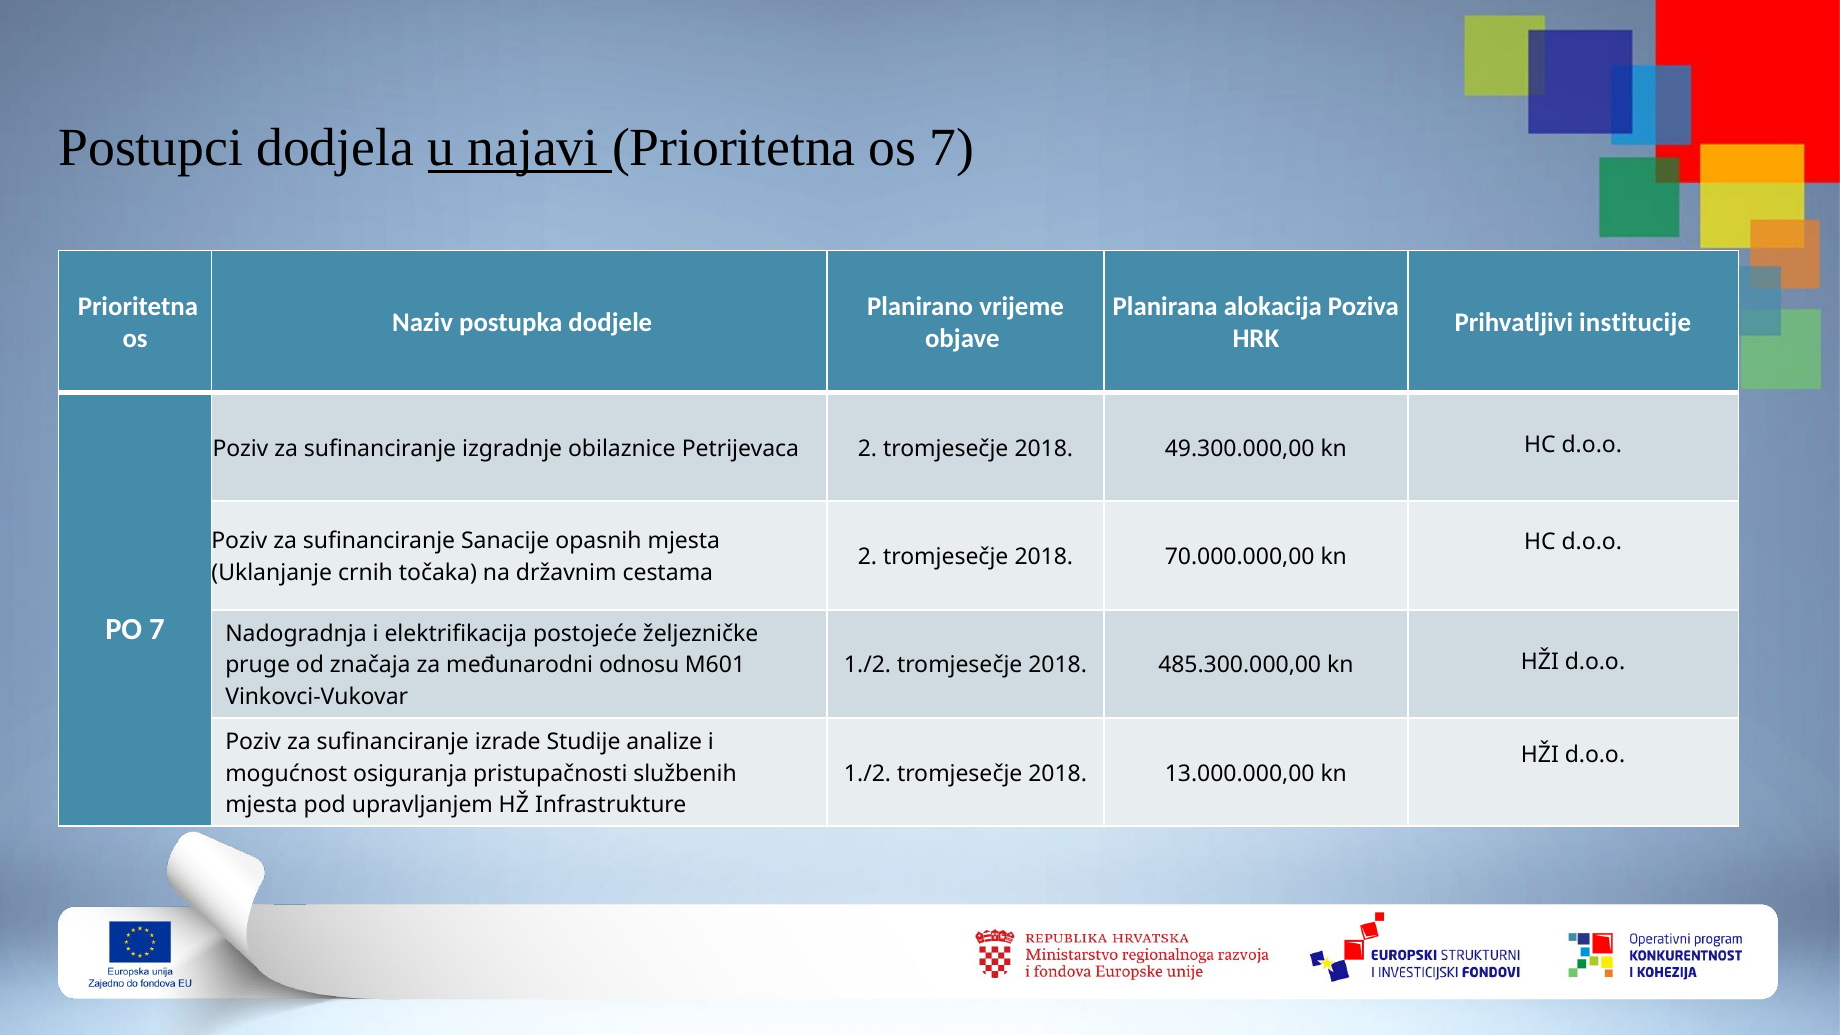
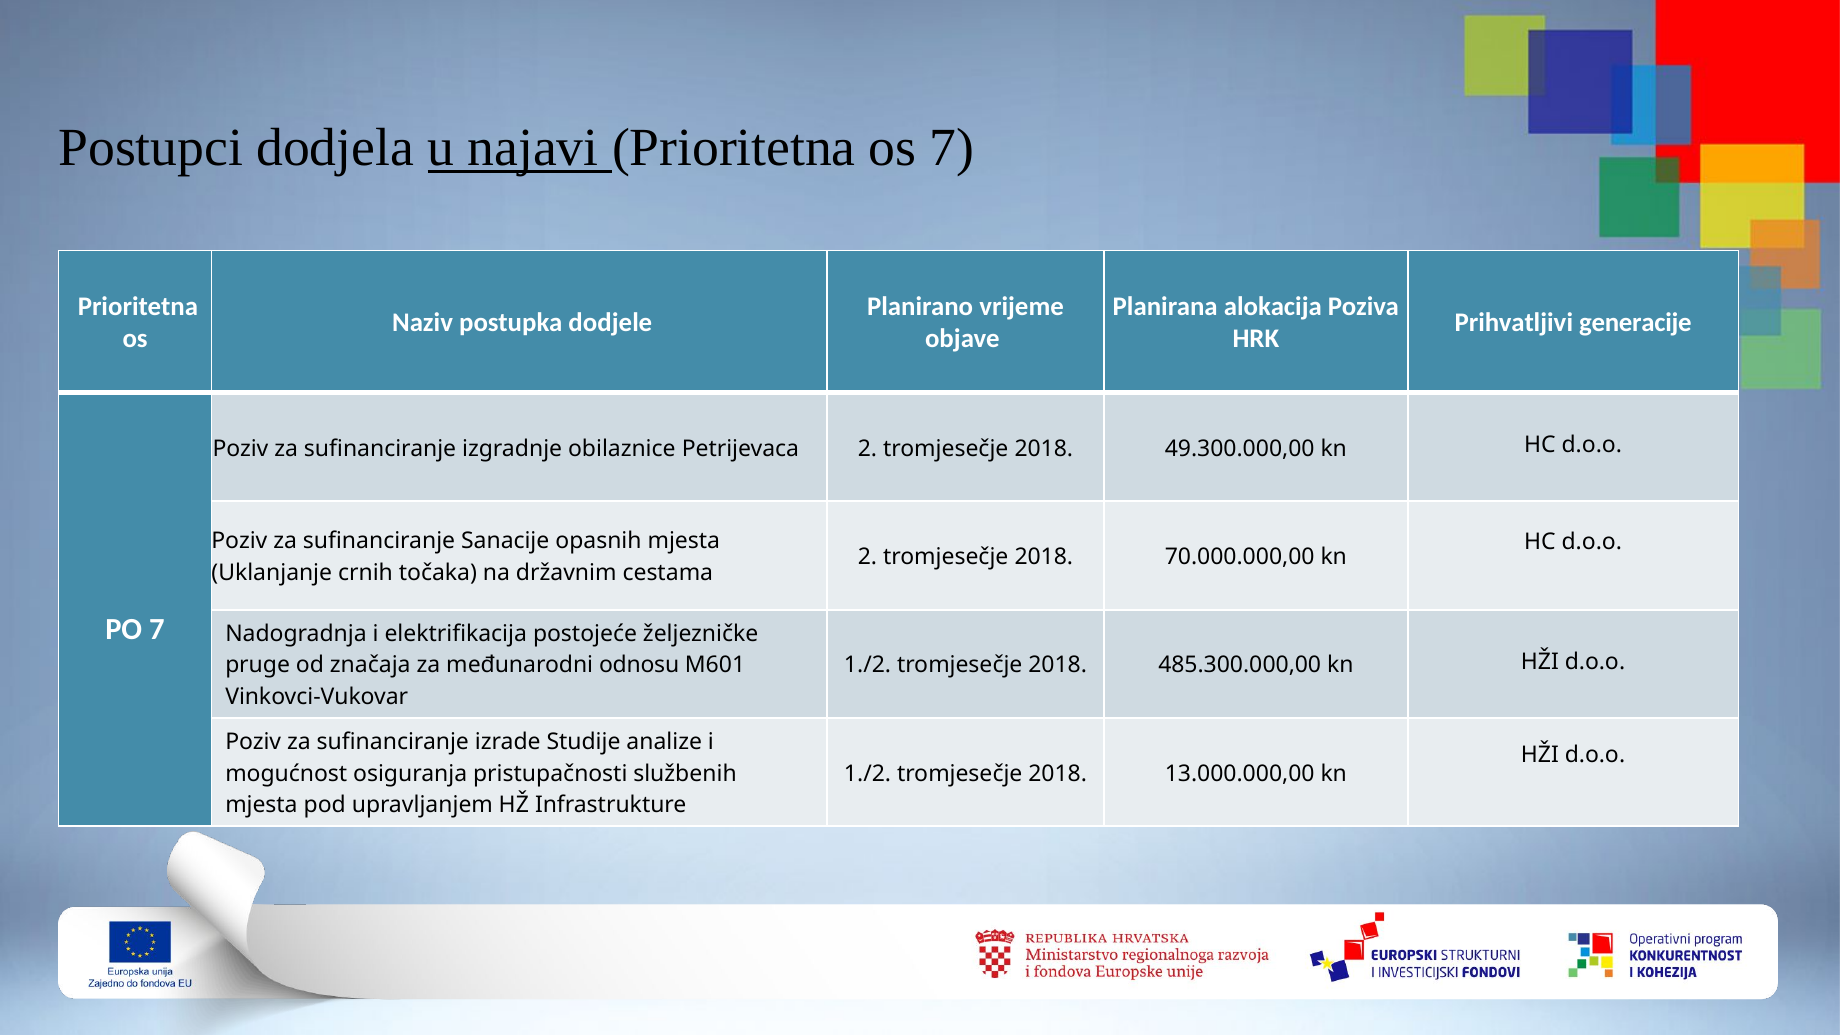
institucije: institucije -> generacije (1635, 322)
